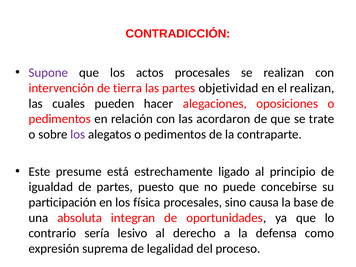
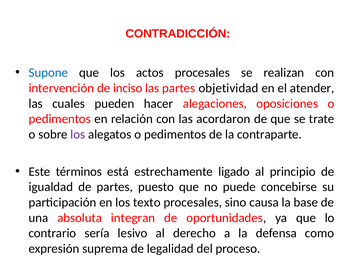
Supone colour: purple -> blue (48, 73)
tierra: tierra -> inciso (128, 88)
el realizan: realizan -> atender (312, 88)
presume: presume -> términos (79, 172)
física: física -> texto (147, 202)
